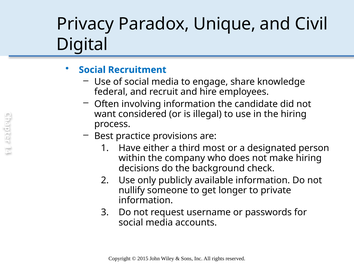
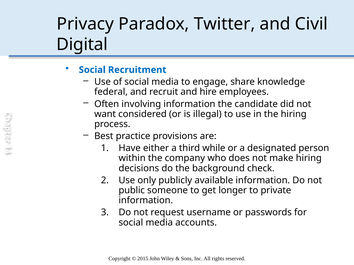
Unique: Unique -> Twitter (224, 24)
most: most -> while (214, 148)
nullify: nullify -> public (132, 191)
